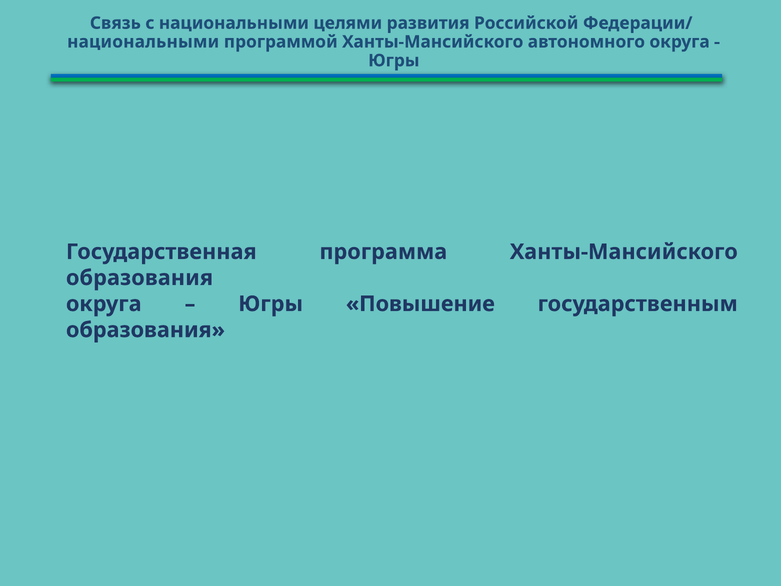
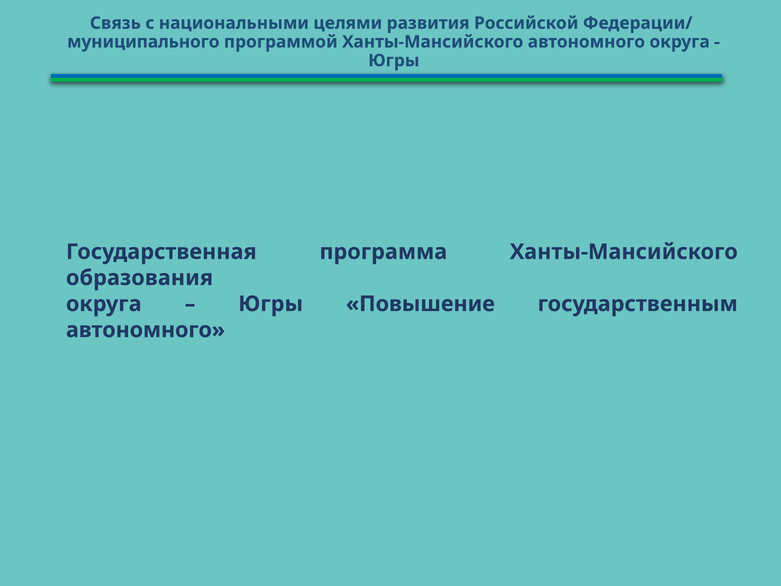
национальными: национальными -> муниципального (143, 42)
образования: образования -> автономного (146, 330)
